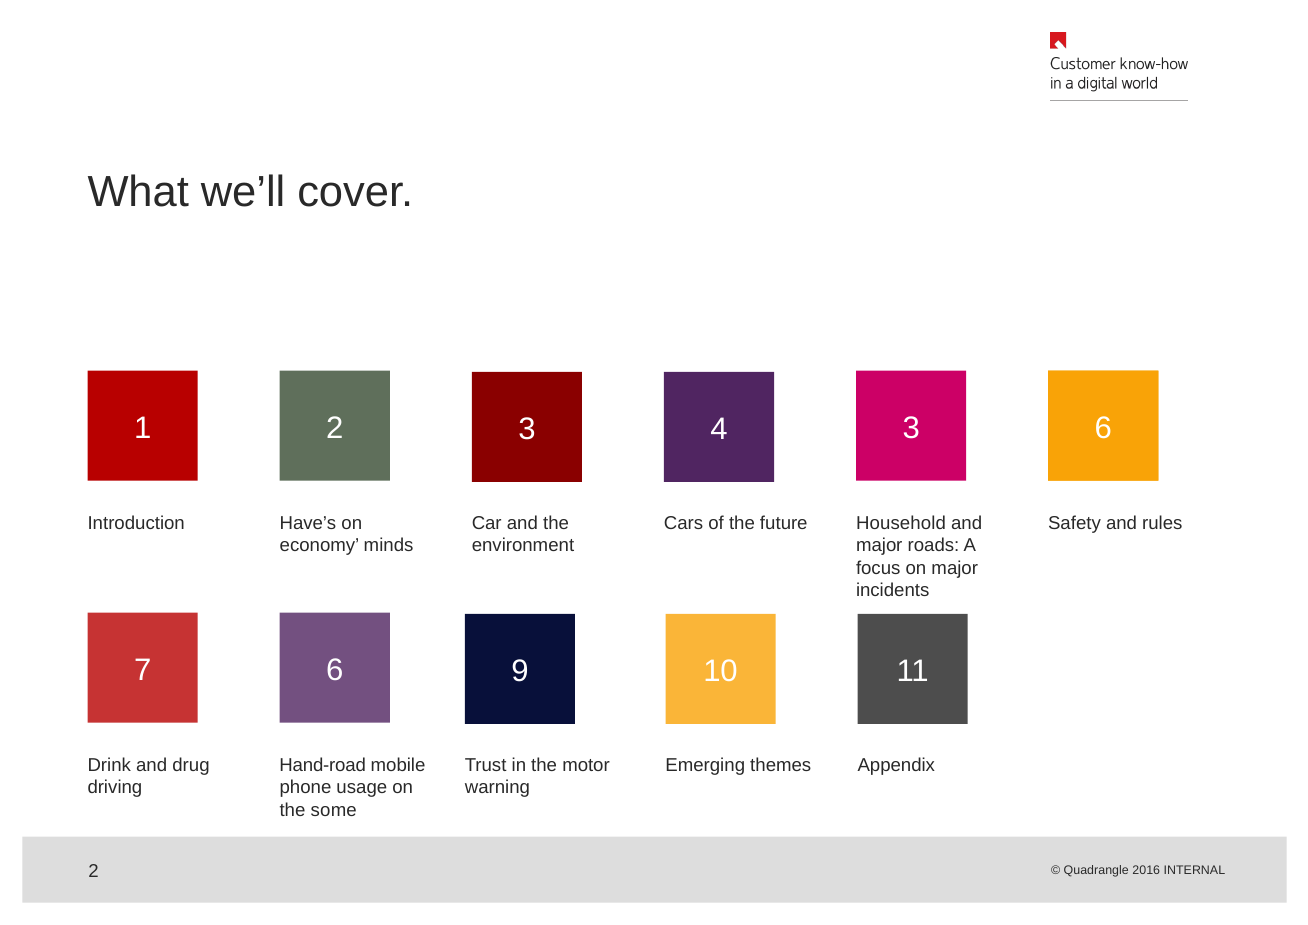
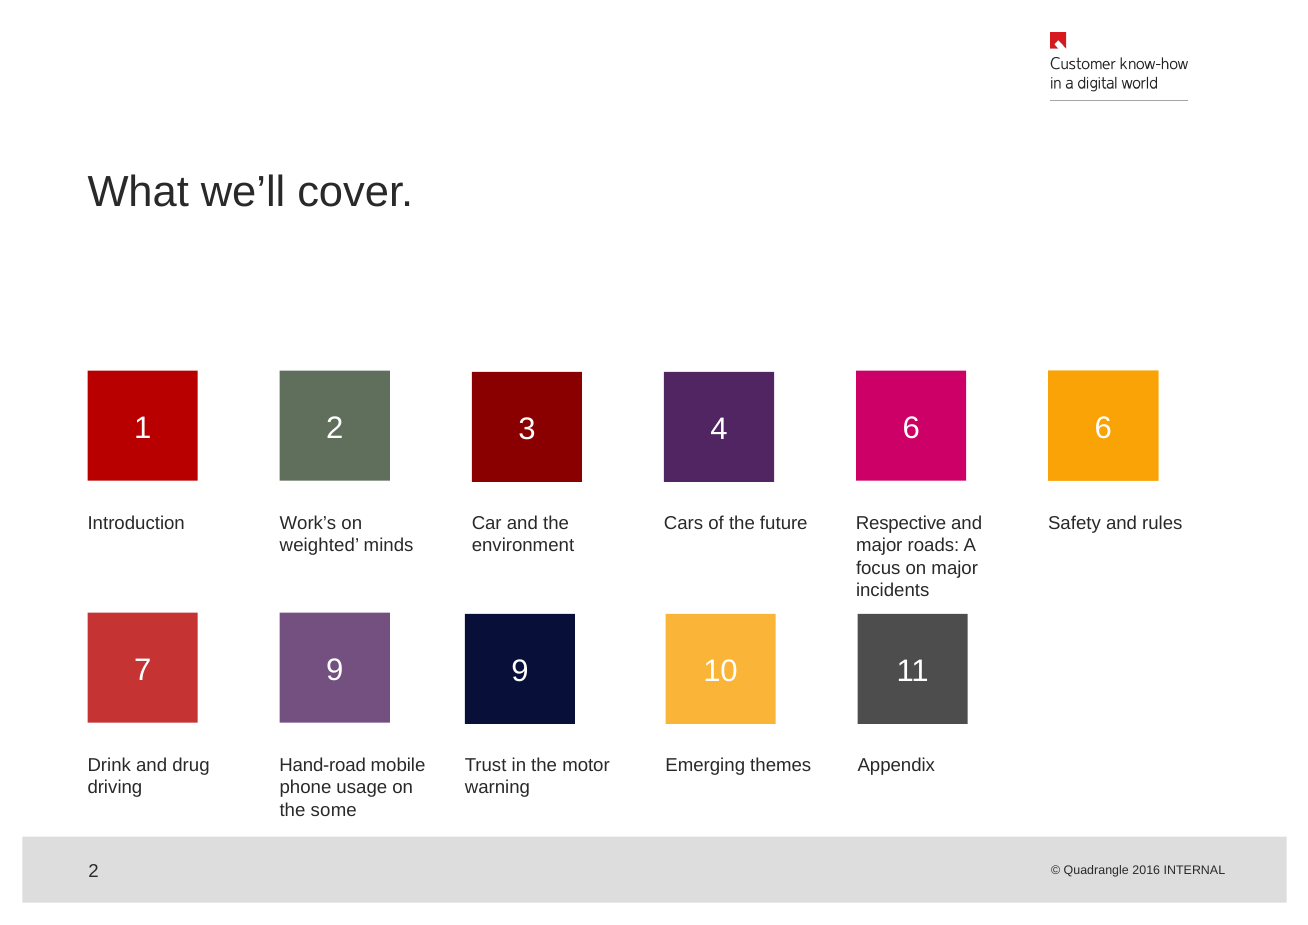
4 3: 3 -> 6 (911, 428)
Have’s: Have’s -> Work’s (308, 524)
Household: Household -> Respective (901, 524)
economy: economy -> weighted (319, 546)
7 6: 6 -> 9 (335, 670)
